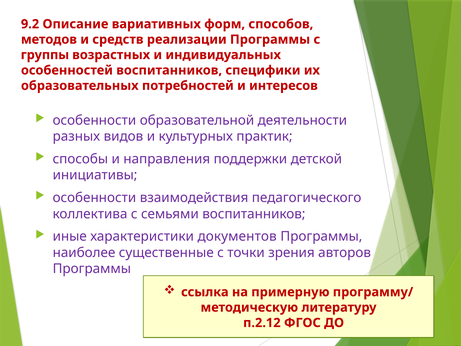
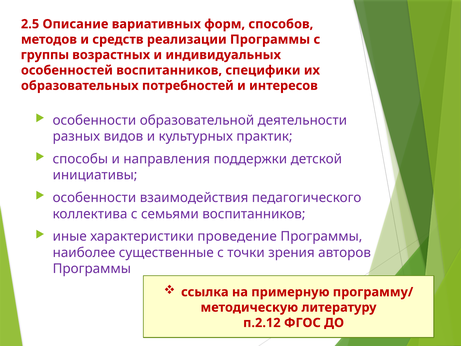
9.2: 9.2 -> 2.5 (30, 24)
документов: документов -> проведение (237, 236)
